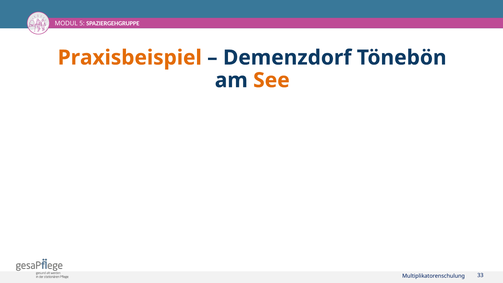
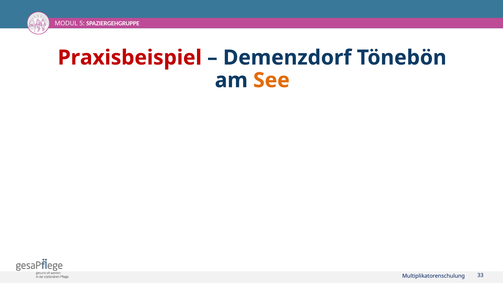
Praxisbeispiel colour: orange -> red (130, 58)
